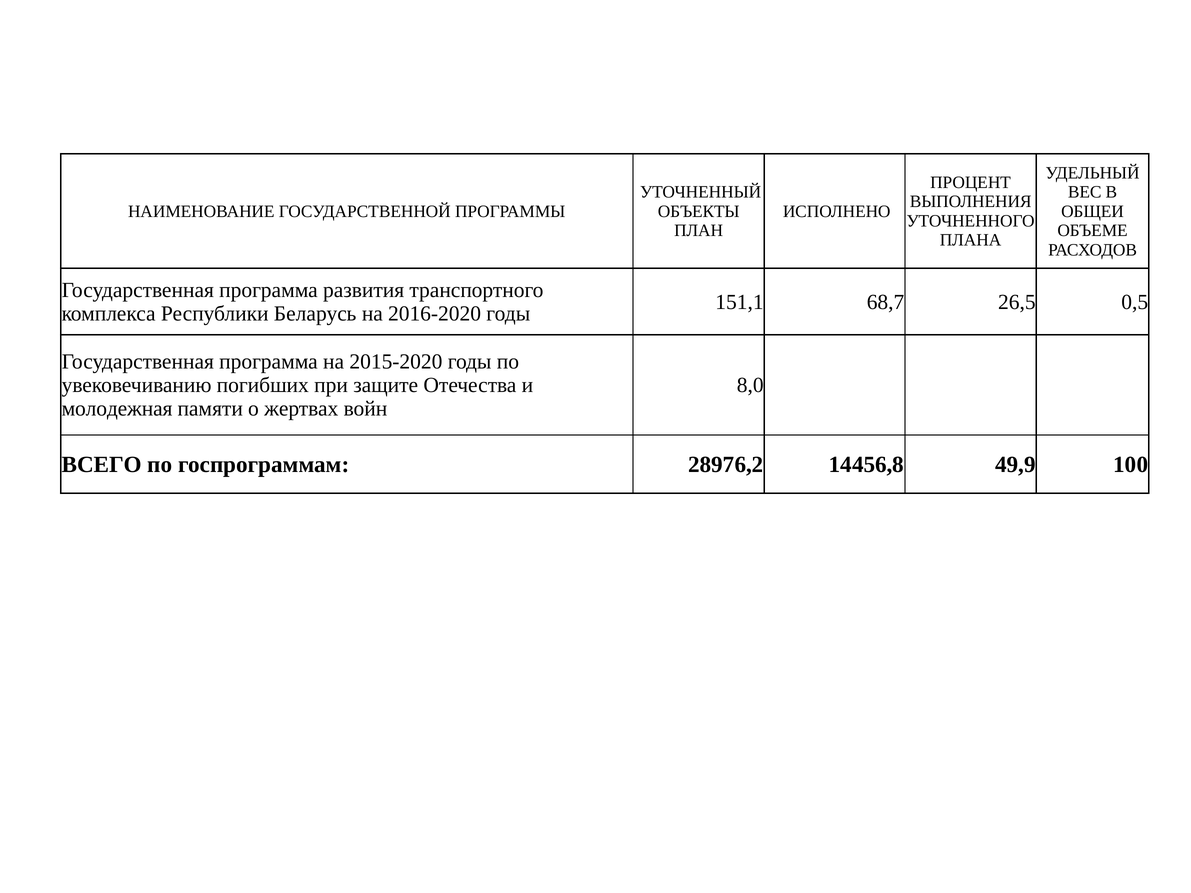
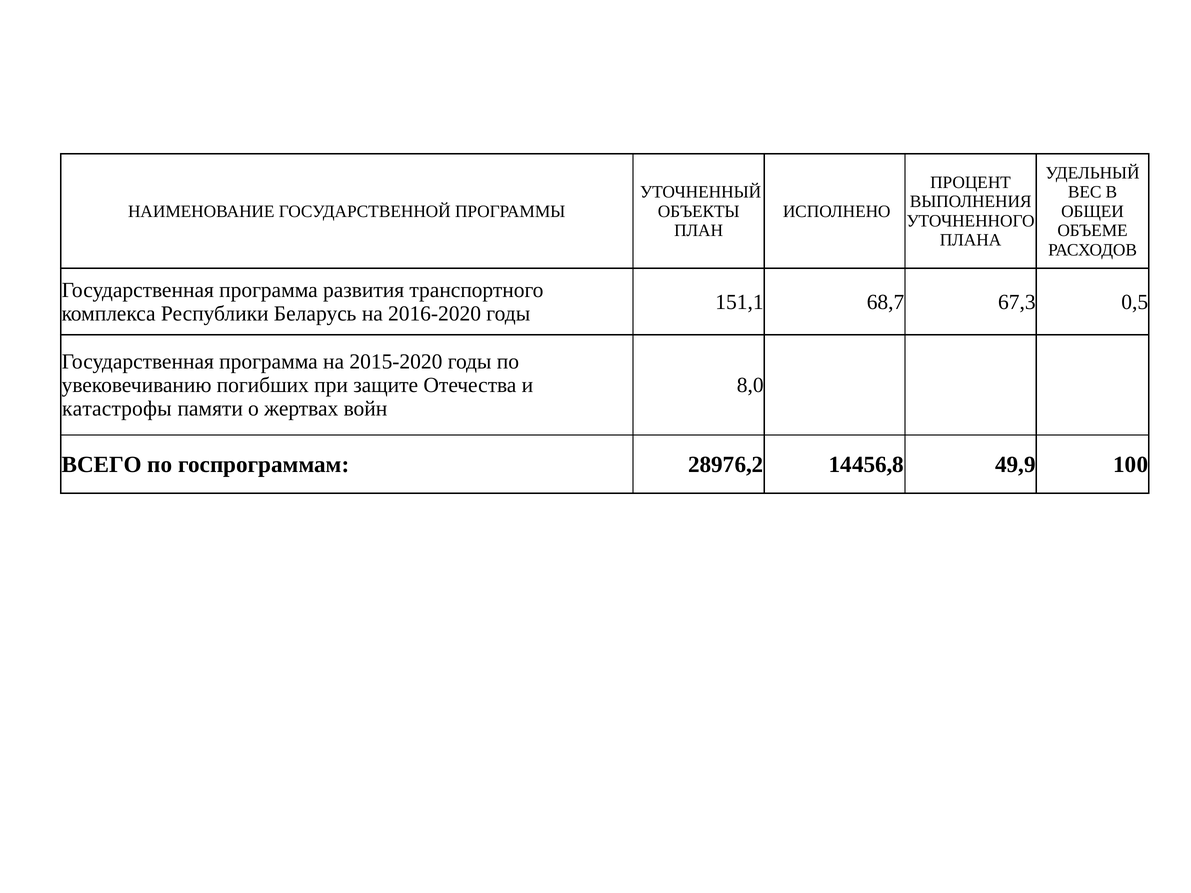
26,5: 26,5 -> 67,3 (1017, 302)
молодежная: молодежная -> катастрофы (117, 409)
